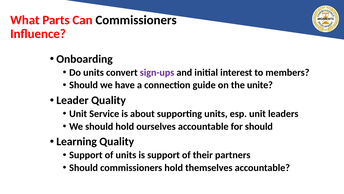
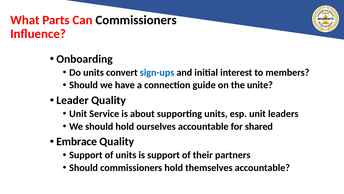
sign-ups colour: purple -> blue (157, 72)
for should: should -> shared (259, 126)
Learning: Learning -> Embrace (77, 141)
